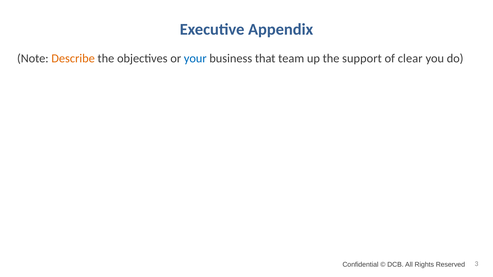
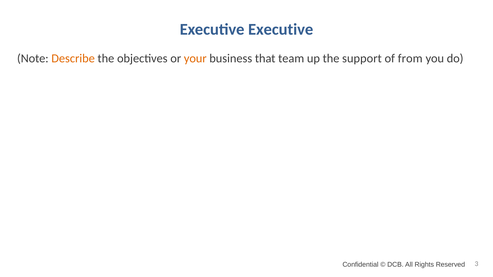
Executive Appendix: Appendix -> Executive (281, 29)
your colour: blue -> orange (195, 58)
clear: clear -> from (410, 58)
